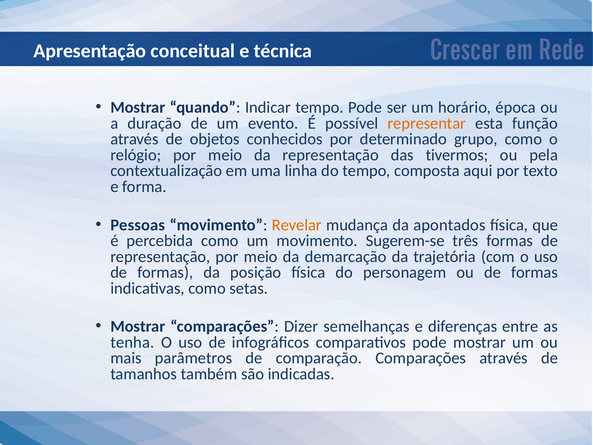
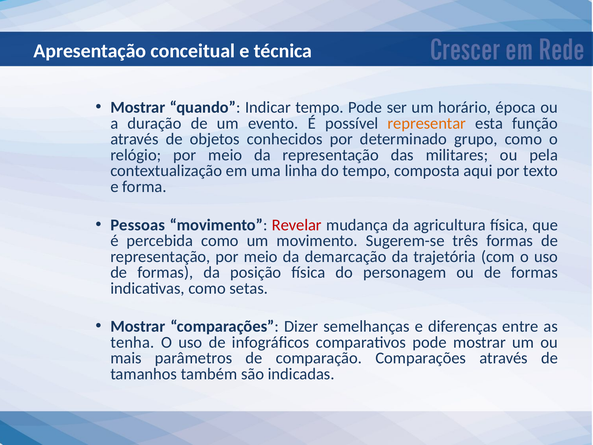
tivermos: tivermos -> militares (457, 155)
Revelar colour: orange -> red (297, 225)
apontados: apontados -> agricultura (450, 225)
